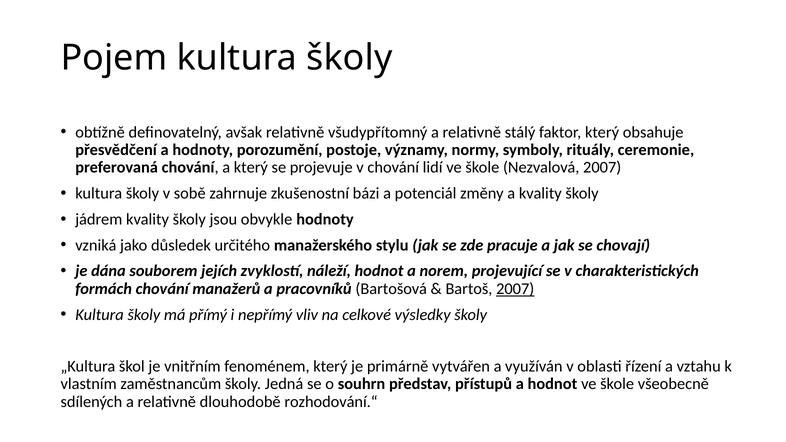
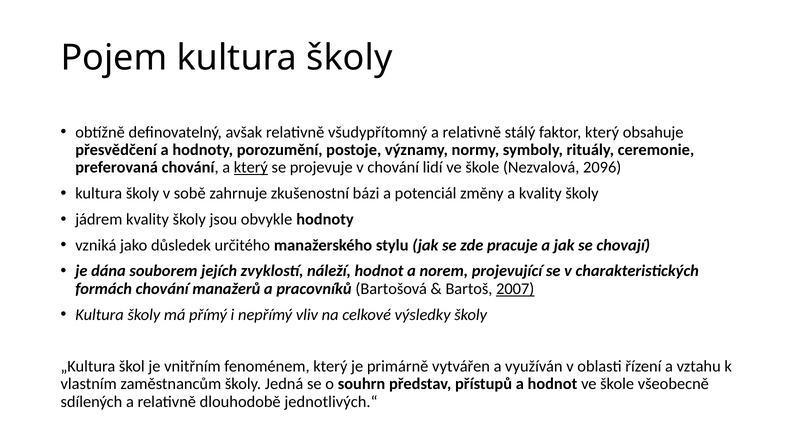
který underline: none -> present (251, 168)
Nezvalová 2007: 2007 -> 2096 (602, 168)
rozhodování.“: rozhodování.“ -> jednotlivých.“ (331, 402)
